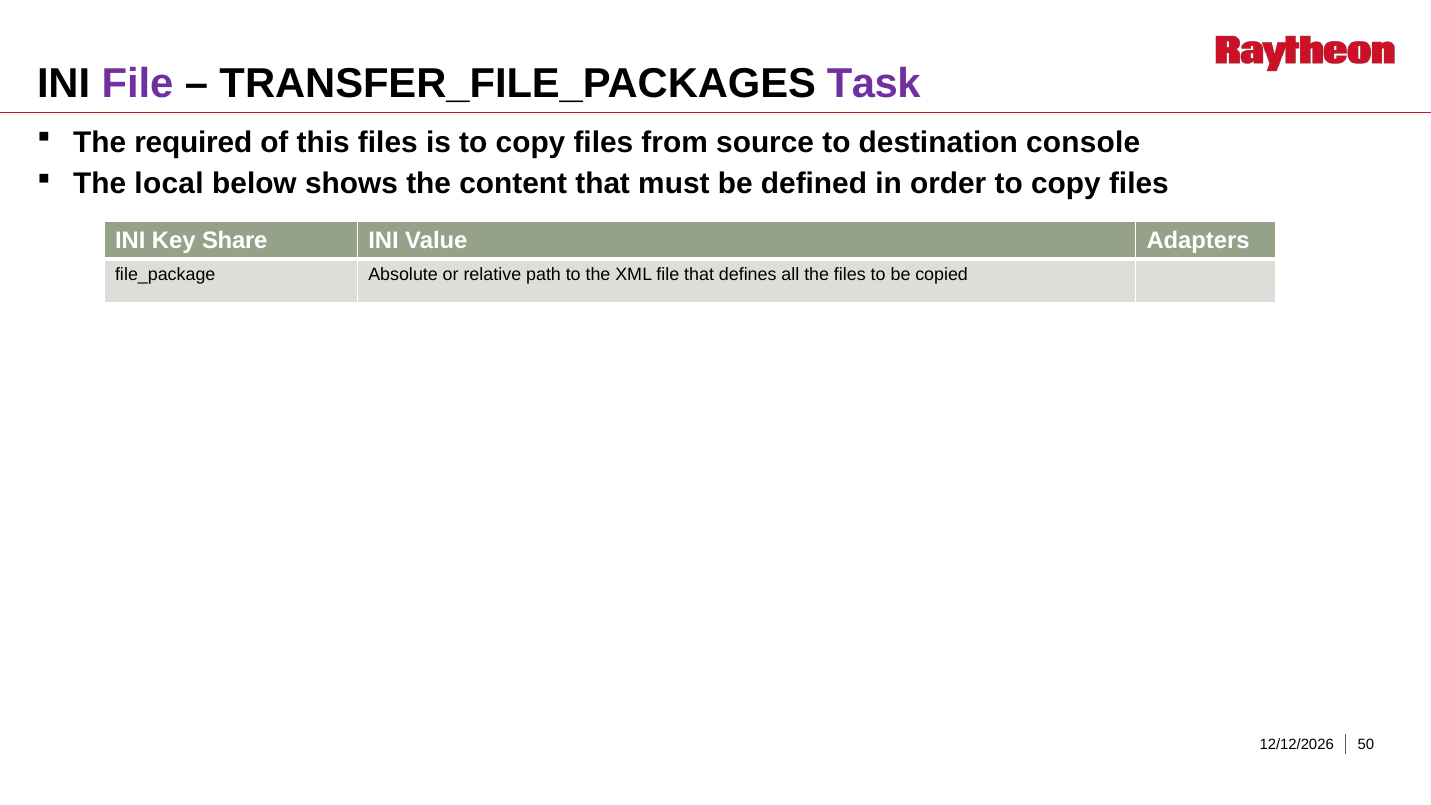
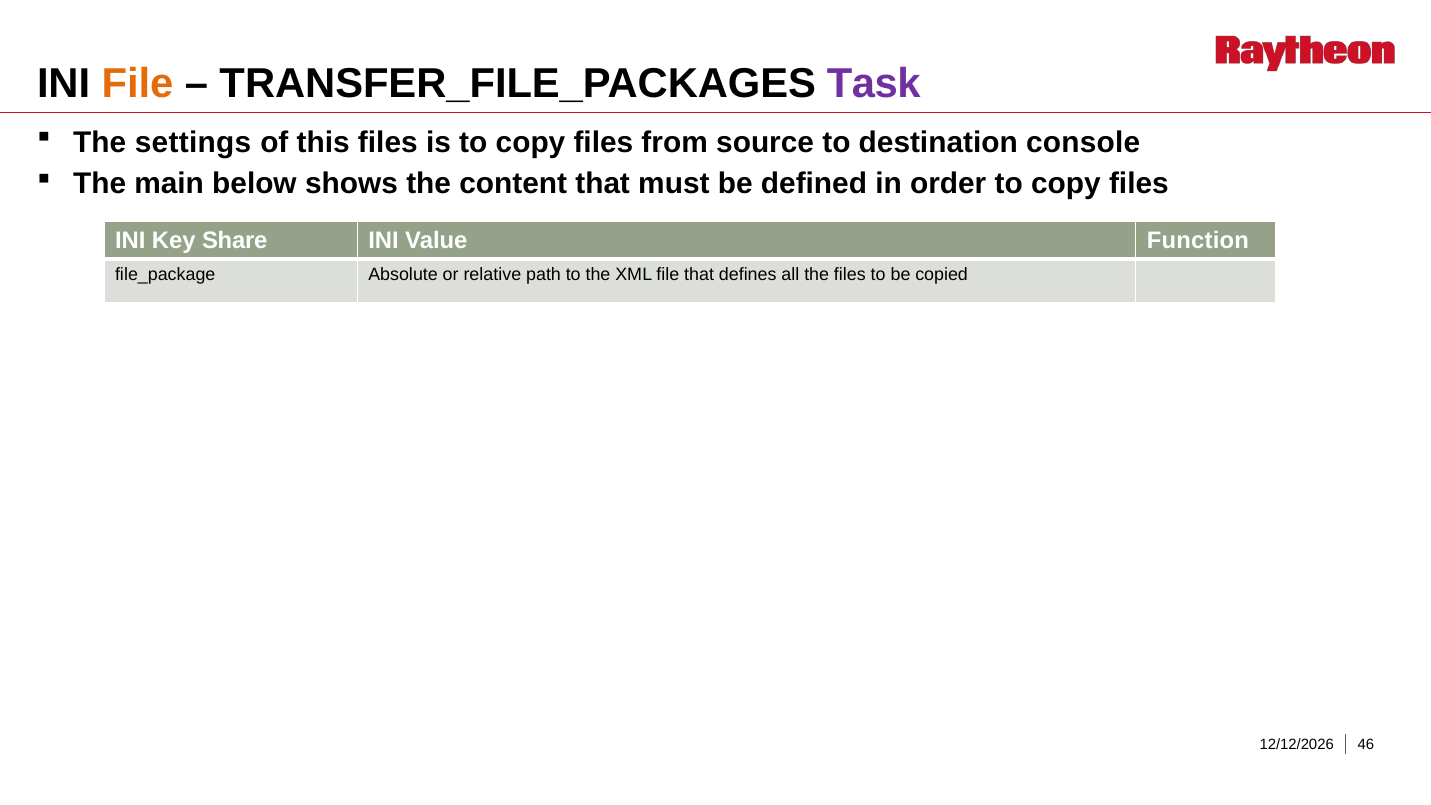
File colour: purple -> orange (138, 84)
required: required -> settings (193, 142)
local: local -> main (169, 184)
Adapters: Adapters -> Function (1198, 241)
50: 50 -> 46 (1366, 745)
